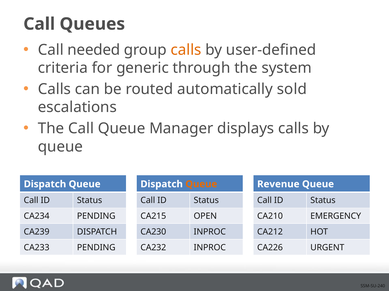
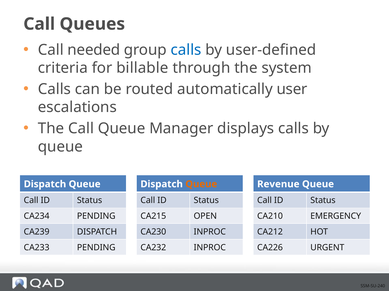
calls colour: orange -> blue (186, 50)
generic: generic -> billable (142, 68)
sold: sold -> user (292, 89)
